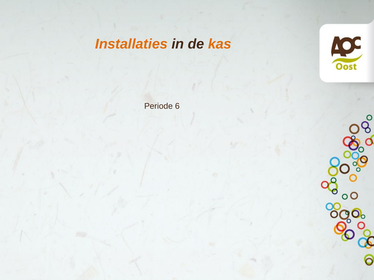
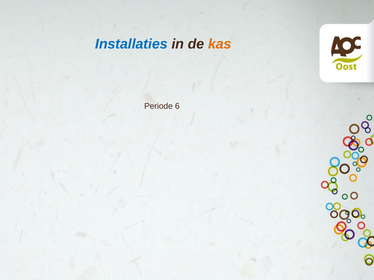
Installaties colour: orange -> blue (131, 44)
